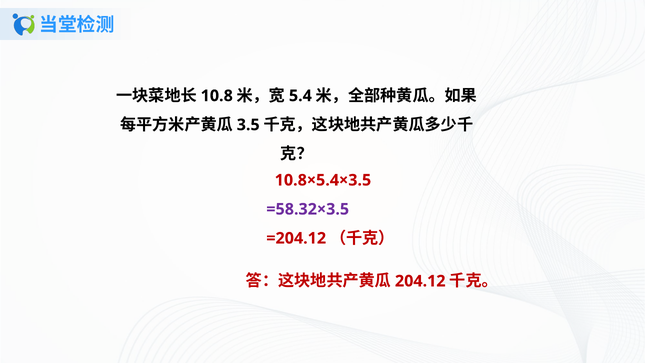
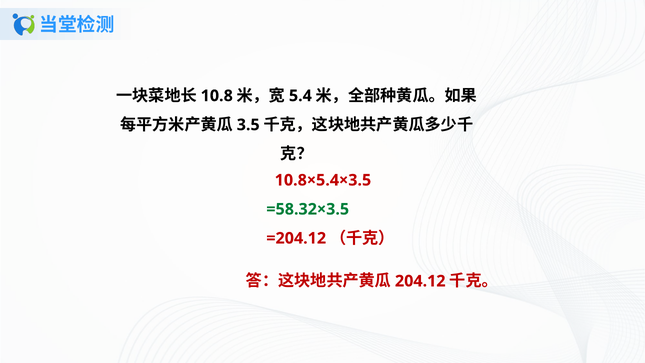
=58.32×3.5 colour: purple -> green (308, 209)
